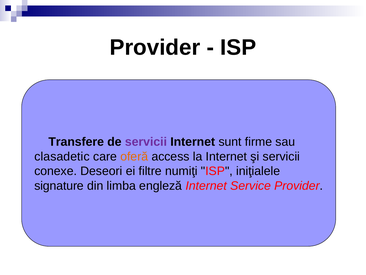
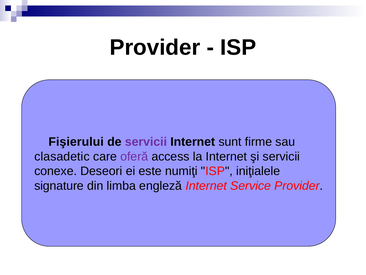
Transfere: Transfere -> Fişierului (76, 142)
oferă colour: orange -> purple (134, 156)
filtre: filtre -> este (150, 171)
